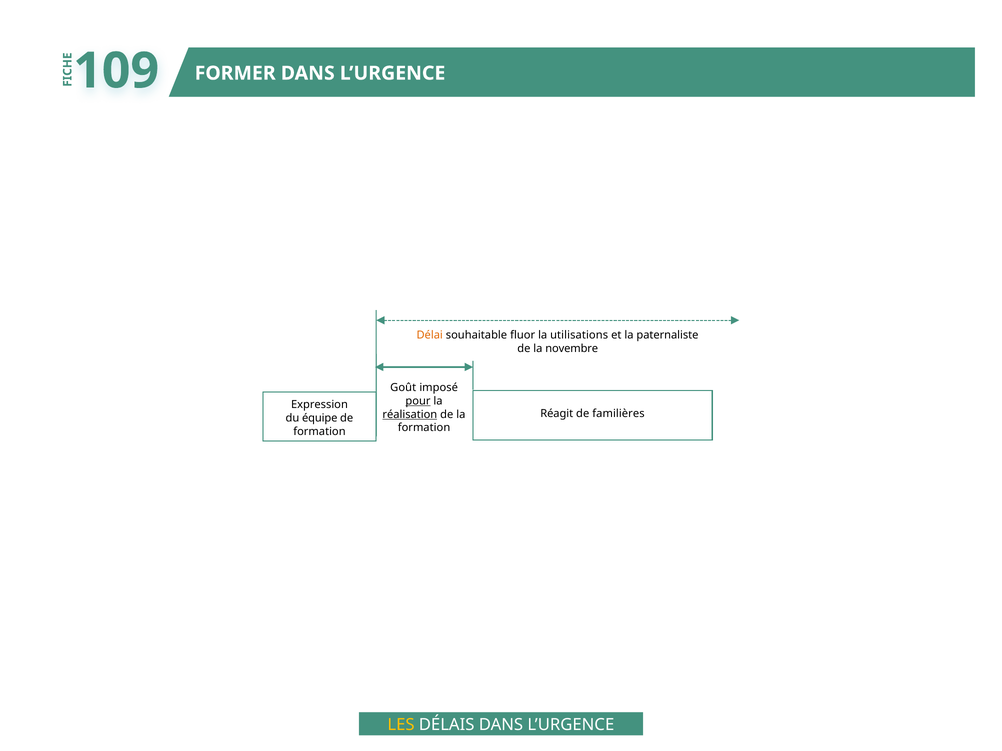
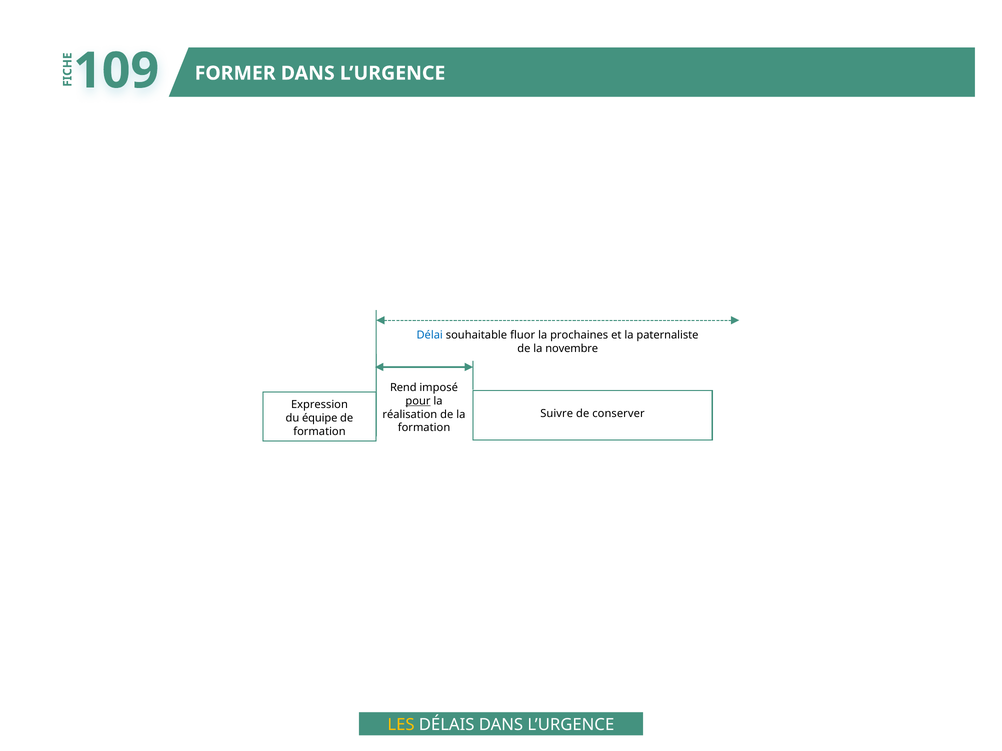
Délai colour: orange -> blue (430, 336)
utilisations: utilisations -> prochaines (579, 336)
Goût: Goût -> Rend (403, 388)
Réagit: Réagit -> Suivre (557, 414)
familières: familières -> conserver (618, 414)
réalisation underline: present -> none (410, 415)
